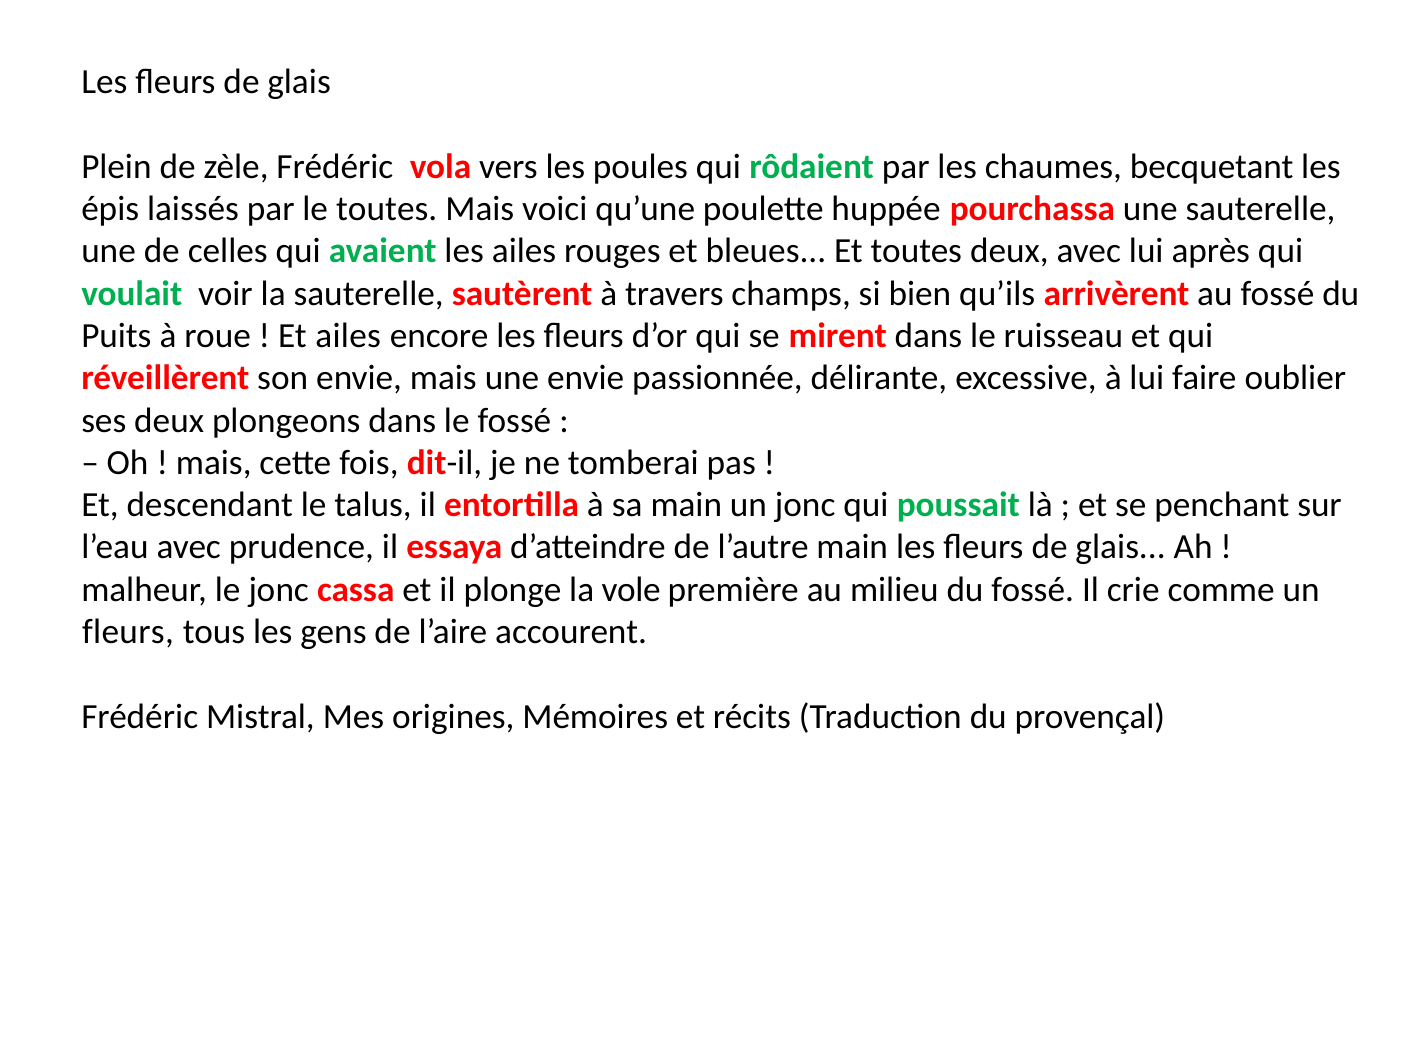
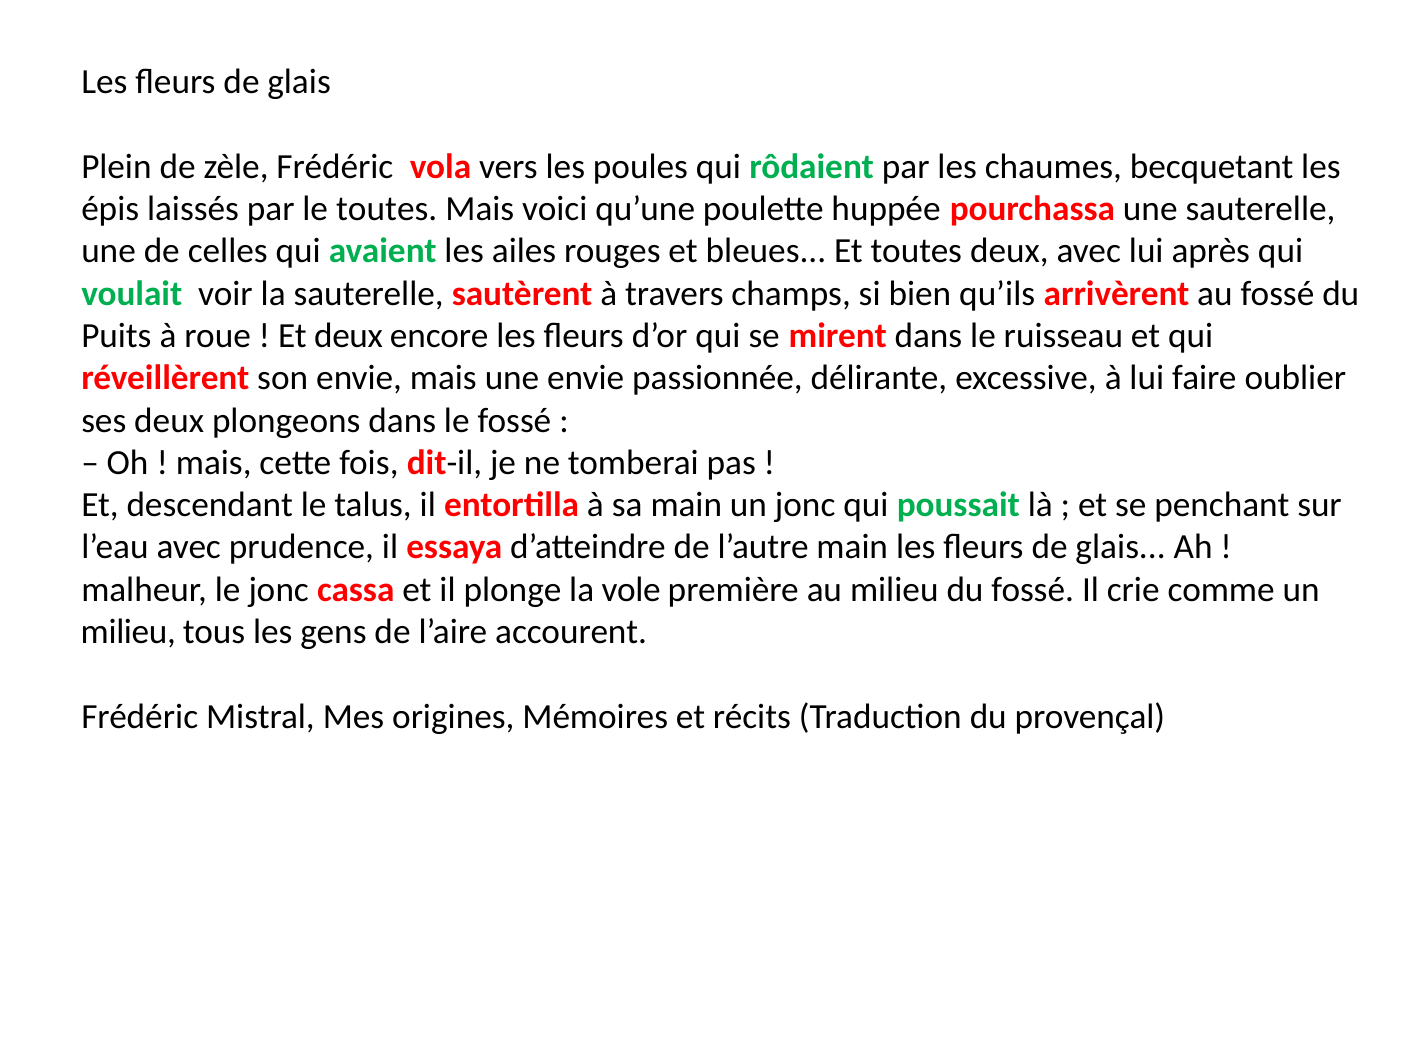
Et ailes: ailes -> deux (348, 336)
fleurs: fleurs -> milieu (128, 632)
